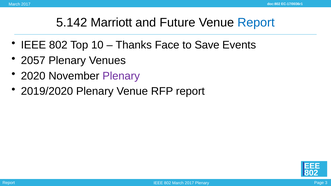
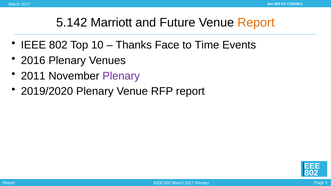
Report colour: blue -> orange (256, 23)
Save: Save -> Time (207, 45)
2057: 2057 -> 2016 (33, 61)
2020: 2020 -> 2011 (33, 76)
